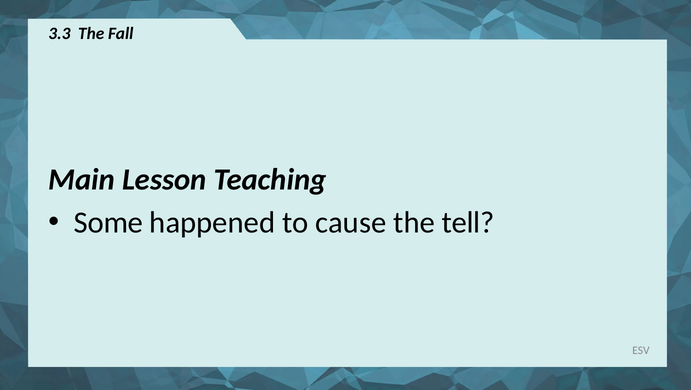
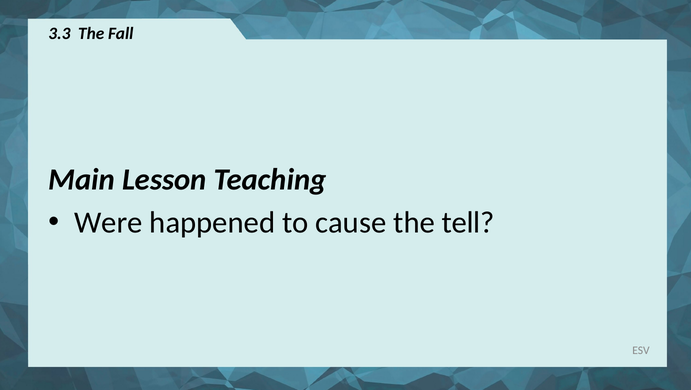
Some: Some -> Were (108, 222)
